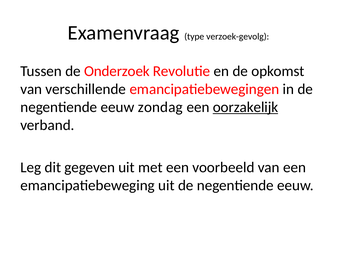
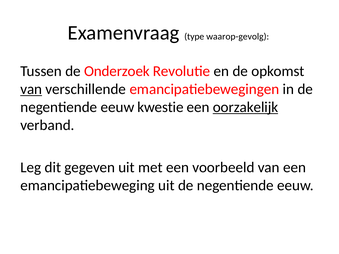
verzoek-gevolg: verzoek-gevolg -> waarop-gevolg (238, 37)
van underline: none -> present (31, 89)
zondag: zondag -> kwestie (160, 107)
